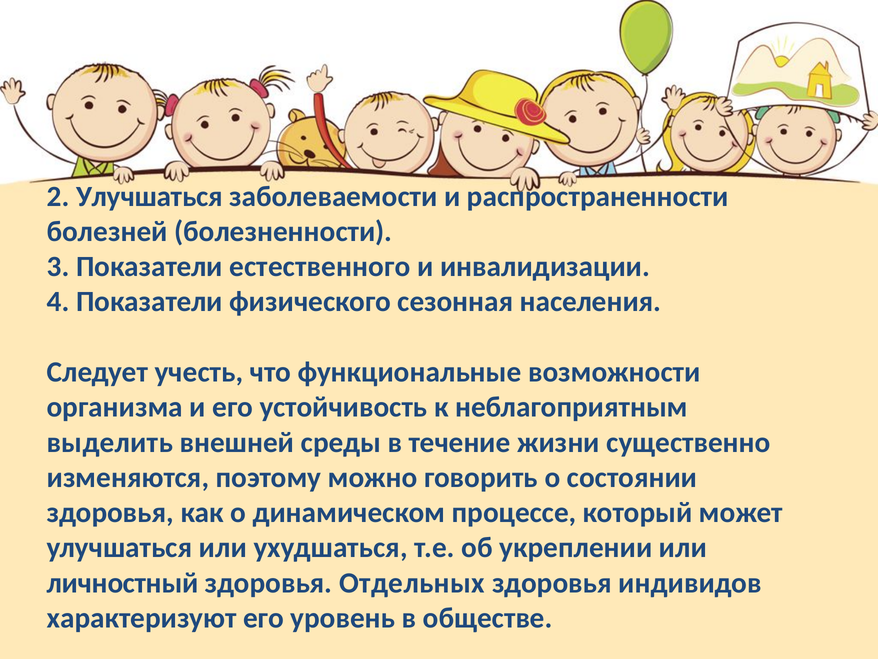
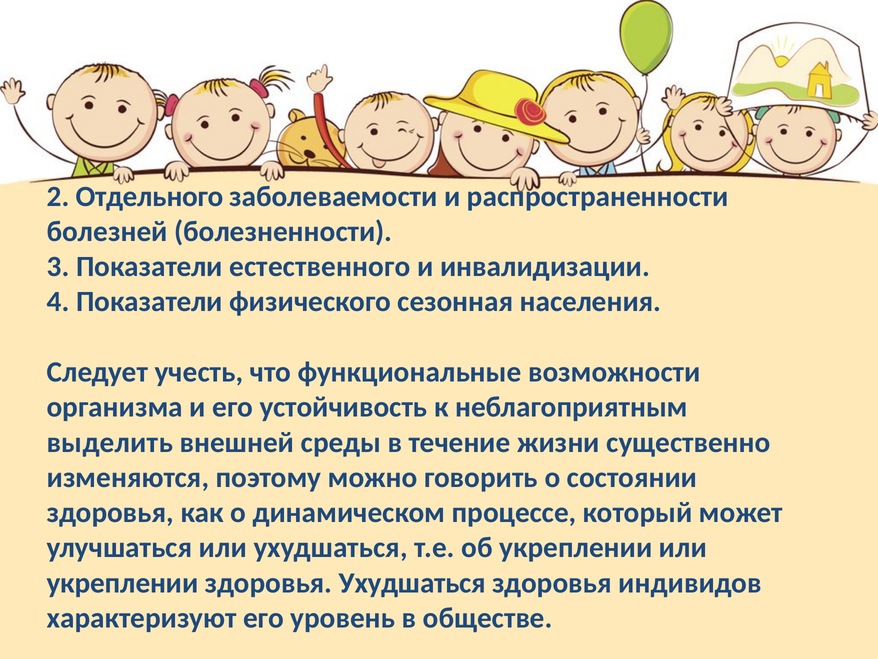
2 Улучшаться: Улучшаться -> Отдельного (150, 196)
личностный: личностный -> укреплении (123, 583)
здоровья Отдельных: Отдельных -> Ухудшаться (412, 583)
